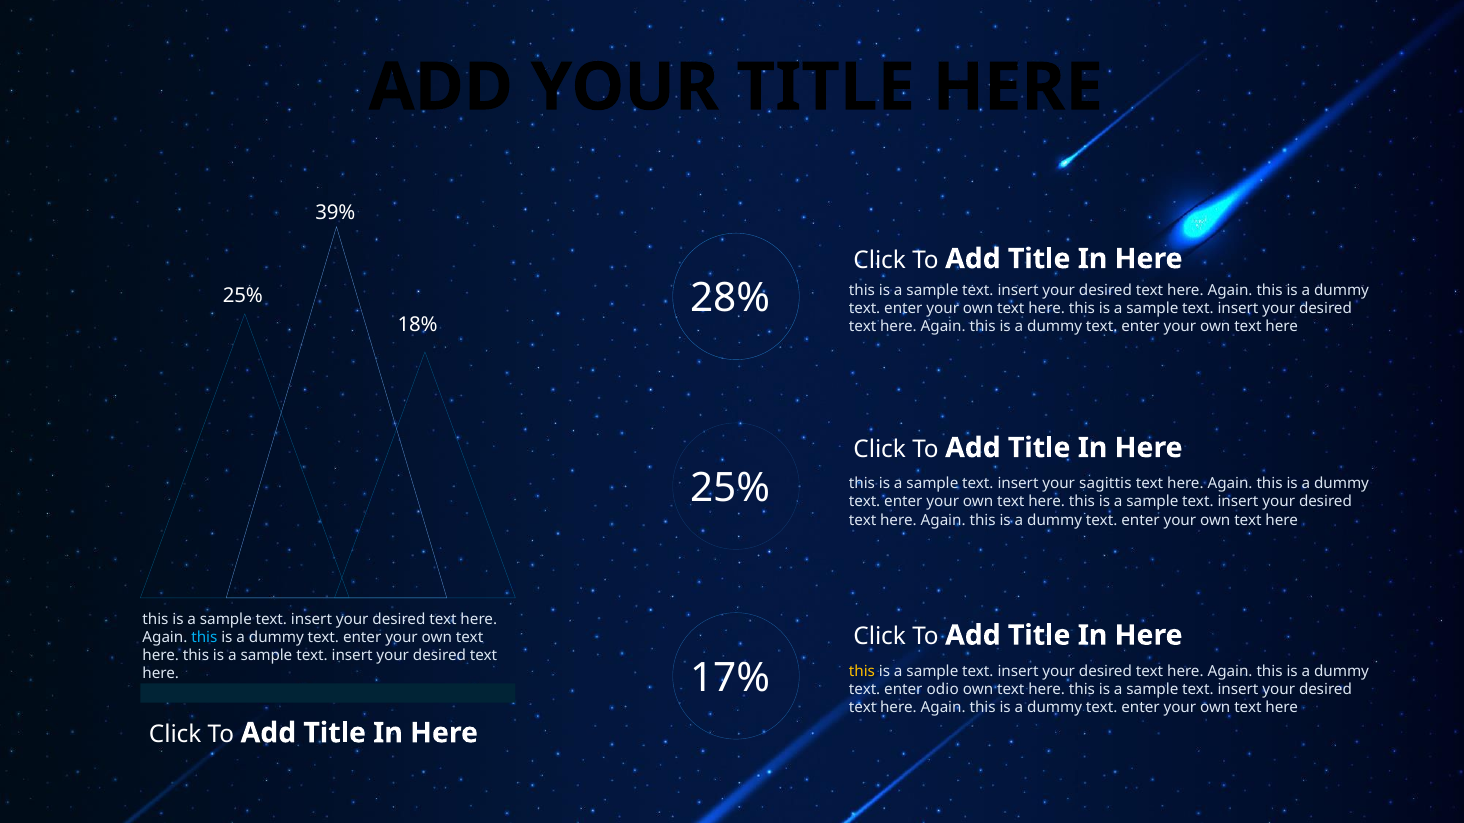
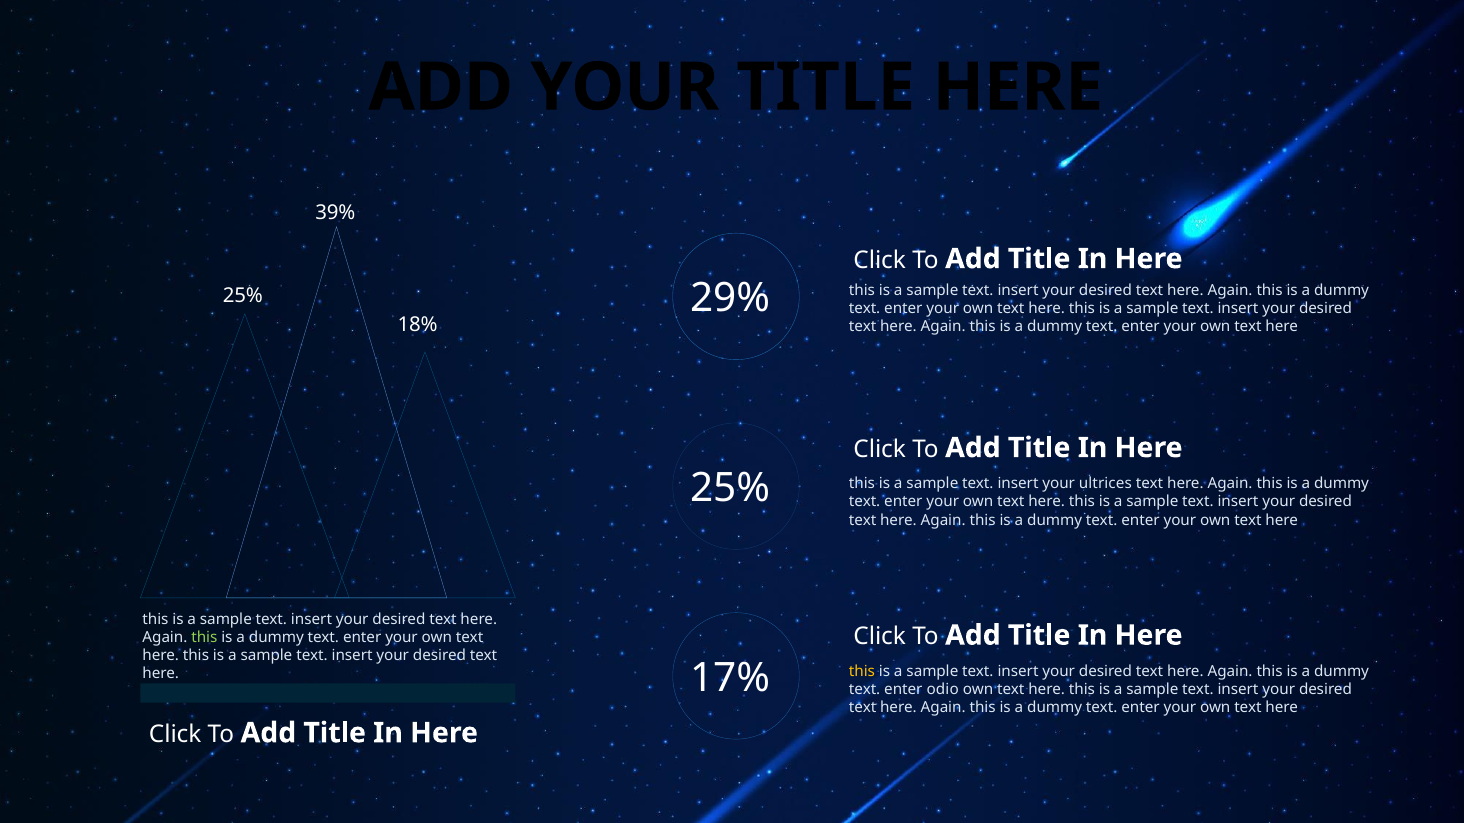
28%: 28% -> 29% (730, 298)
sagittis: sagittis -> ultrices (1105, 484)
this colour: light blue -> light green (204, 638)
